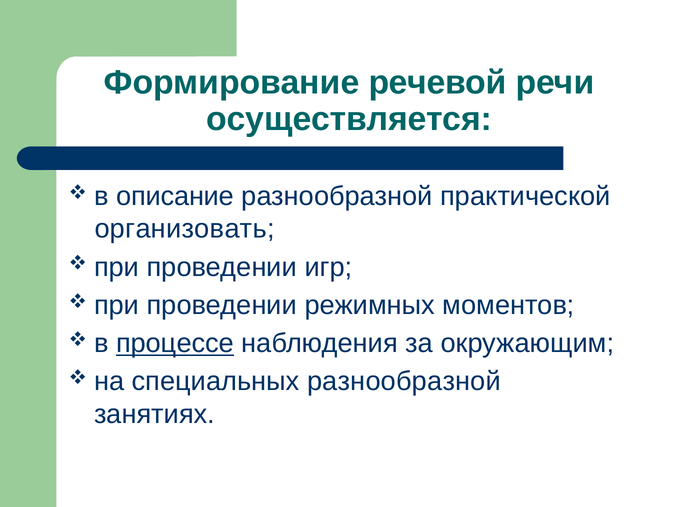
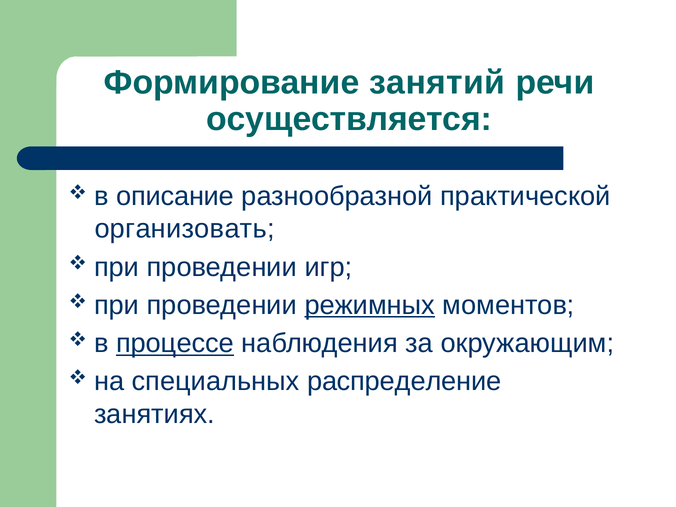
речевой: речевой -> занятий (437, 82)
режимных underline: none -> present (370, 305)
специальных разнообразной: разнообразной -> распределение (404, 381)
